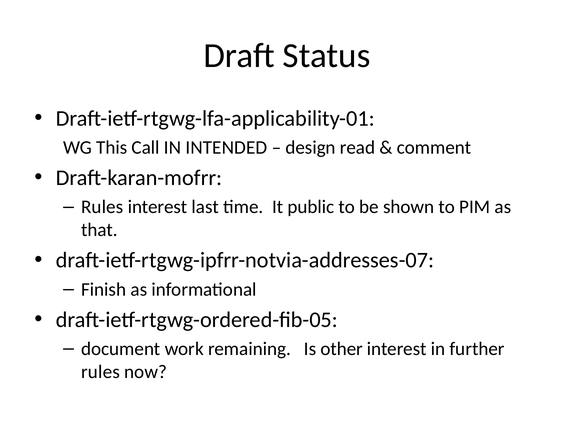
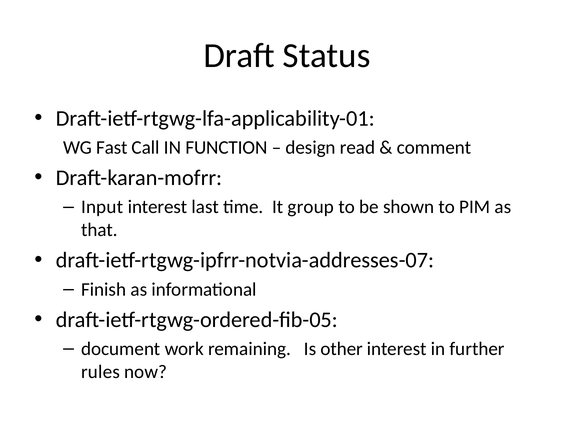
This: This -> Fast (112, 147)
INTENDED: INTENDED -> FUNCTION (226, 147)
Rules: Rules -> Input (102, 207)
public: public -> group (311, 207)
